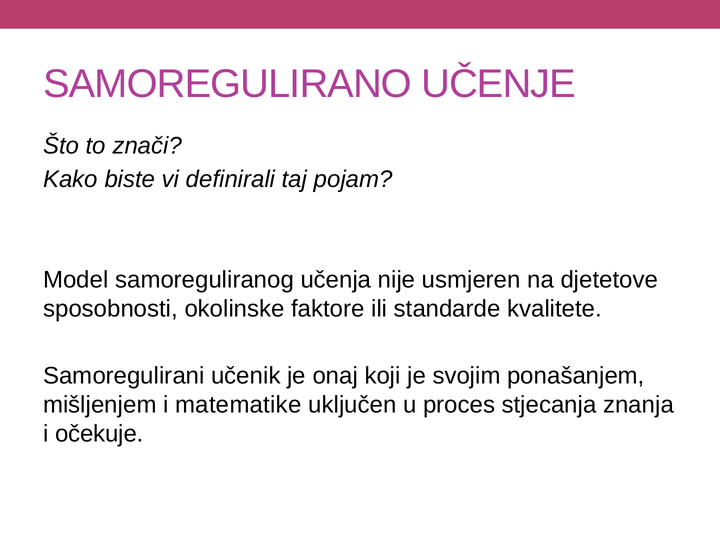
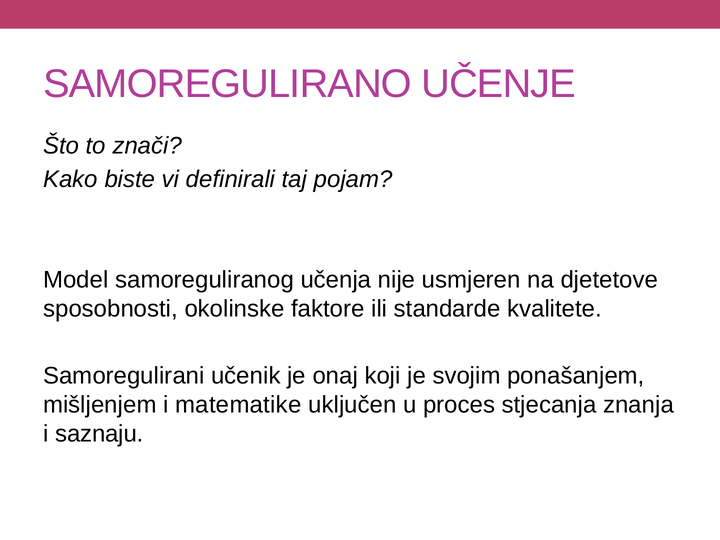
očekuje: očekuje -> saznaju (99, 434)
